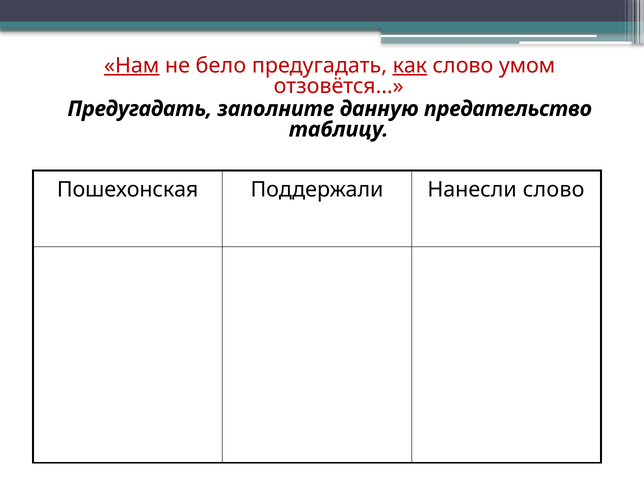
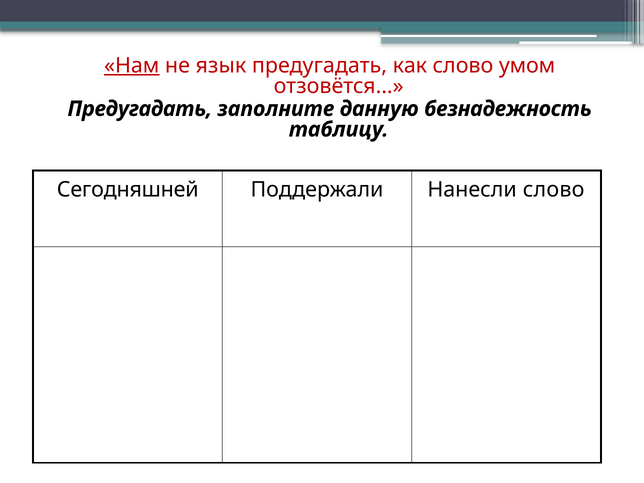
бело: бело -> язык (221, 66)
как underline: present -> none (410, 66)
предательство: предательство -> безнадежность (508, 109)
Пошехонская: Пошехонская -> Сегодняшней (128, 190)
